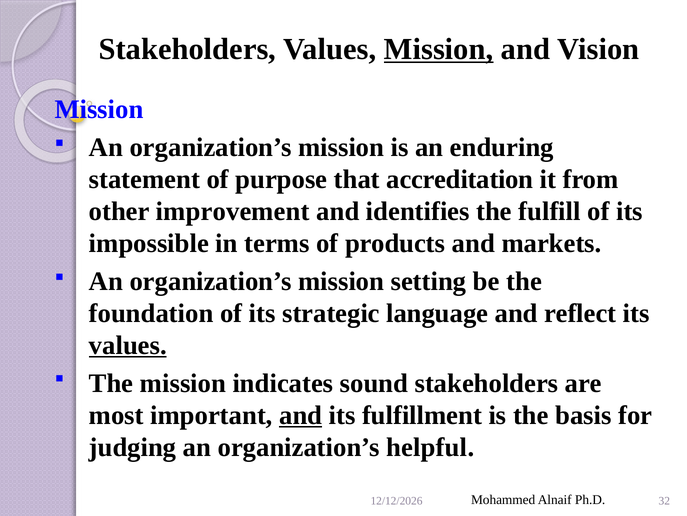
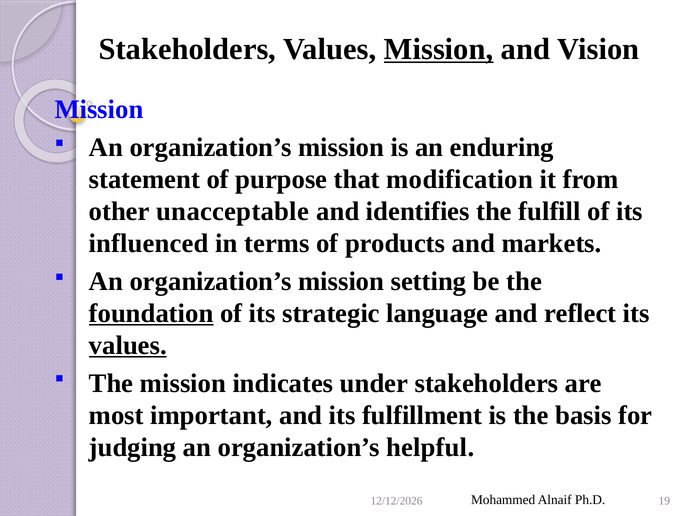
accreditation: accreditation -> modification (460, 179)
improvement: improvement -> unacceptable (233, 211)
impossible: impossible -> influenced (149, 243)
foundation underline: none -> present (151, 313)
sound: sound -> under (374, 383)
and underline: present -> none (301, 415)
32: 32 -> 19 (664, 500)
